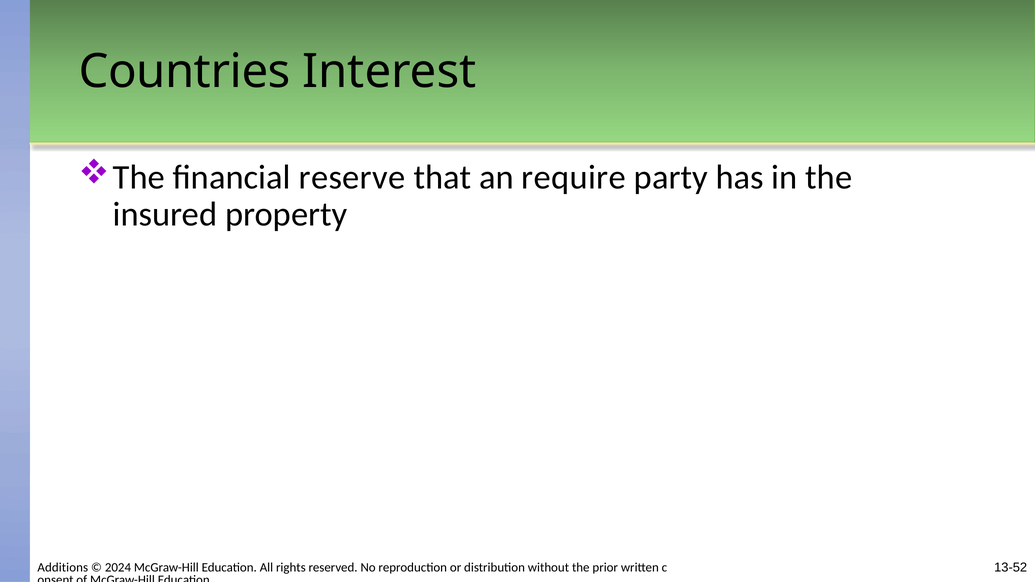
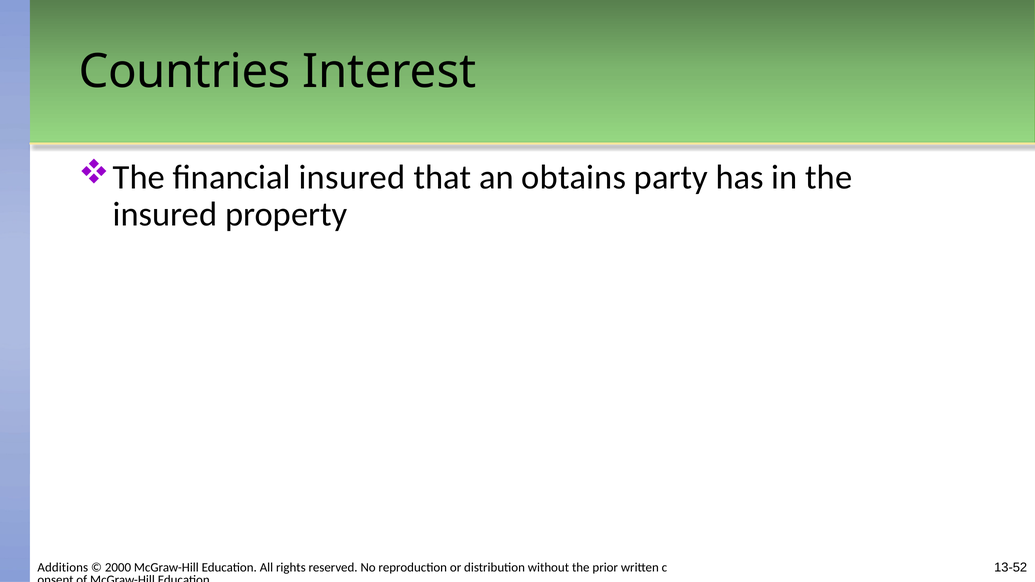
financial reserve: reserve -> insured (352, 177)
require: require -> obtains (574, 177)
2024: 2024 -> 2000 (118, 567)
